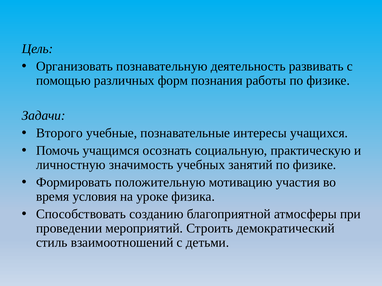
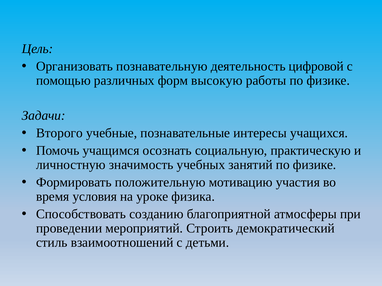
развивать: развивать -> цифровой (316, 66)
познания: познания -> высокую (217, 81)
